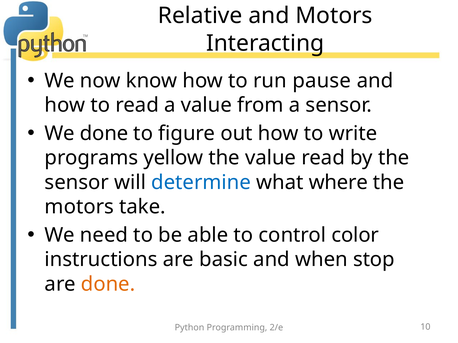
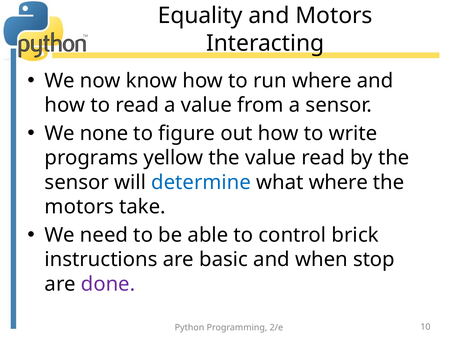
Relative: Relative -> Equality (200, 16)
run pause: pause -> where (322, 81)
We done: done -> none (104, 134)
color: color -> brick (355, 236)
done colour: orange -> purple (108, 284)
